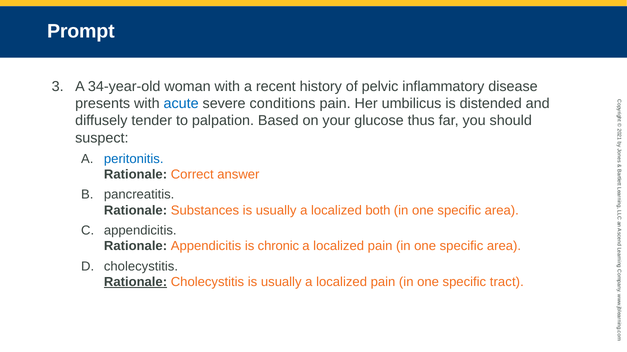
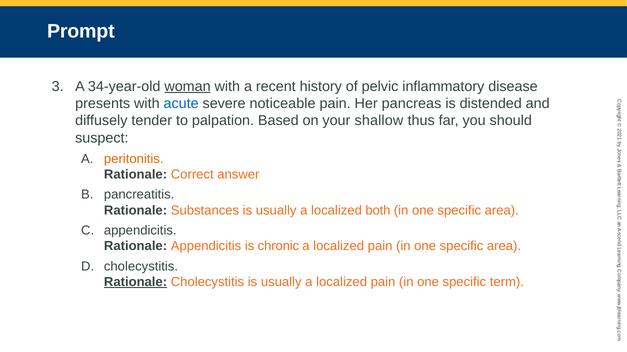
woman underline: none -> present (188, 86)
conditions: conditions -> noticeable (283, 104)
umbilicus: umbilicus -> pancreas (412, 104)
glucose: glucose -> shallow (379, 121)
peritonitis colour: blue -> orange (134, 159)
tract: tract -> term (507, 283)
